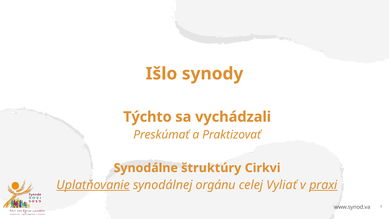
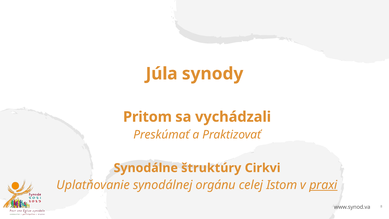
Išlo: Išlo -> Júla (162, 74)
Týchto: Týchto -> Pritom (147, 117)
Uplatňovanie underline: present -> none (93, 185)
Vyliať: Vyliať -> Istom (282, 185)
